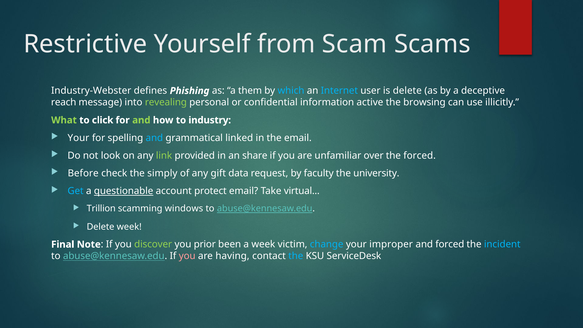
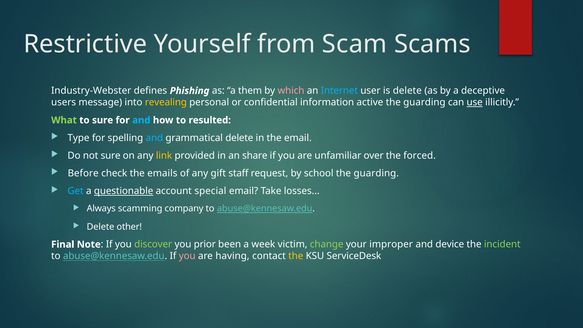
which colour: light blue -> pink (291, 91)
reach: reach -> users (64, 102)
revealing colour: light green -> yellow (166, 102)
browsing: browsing -> guarding (424, 102)
use underline: none -> present (475, 102)
to click: click -> sure (103, 120)
and colour: light green -> light blue (141, 120)
industry: industry -> resulted (210, 120)
Your: Your -> Type (79, 138)
grammatical linked: linked -> delete (239, 138)
not look: look -> sure (111, 156)
link colour: light green -> yellow (164, 156)
simply: simply -> emails (162, 173)
data: data -> staff (238, 173)
faculty: faculty -> school (319, 173)
university: university -> guarding (376, 173)
protect: protect -> special (210, 191)
virtual: virtual -> losses (302, 191)
Trillion: Trillion -> Always (101, 208)
windows: windows -> company (184, 208)
Delete week: week -> other (129, 227)
change colour: light blue -> light green (327, 244)
and forced: forced -> device (450, 244)
incident colour: light blue -> light green (502, 244)
the colour: light blue -> yellow (296, 256)
